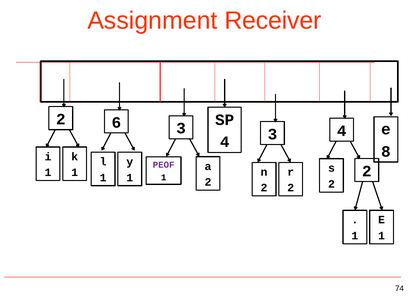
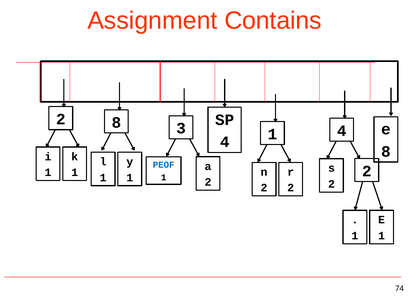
Receiver: Receiver -> Contains (273, 20)
2 6: 6 -> 8 (116, 122)
3 3: 3 -> 1 (272, 134)
PEOF colour: purple -> blue (164, 165)
